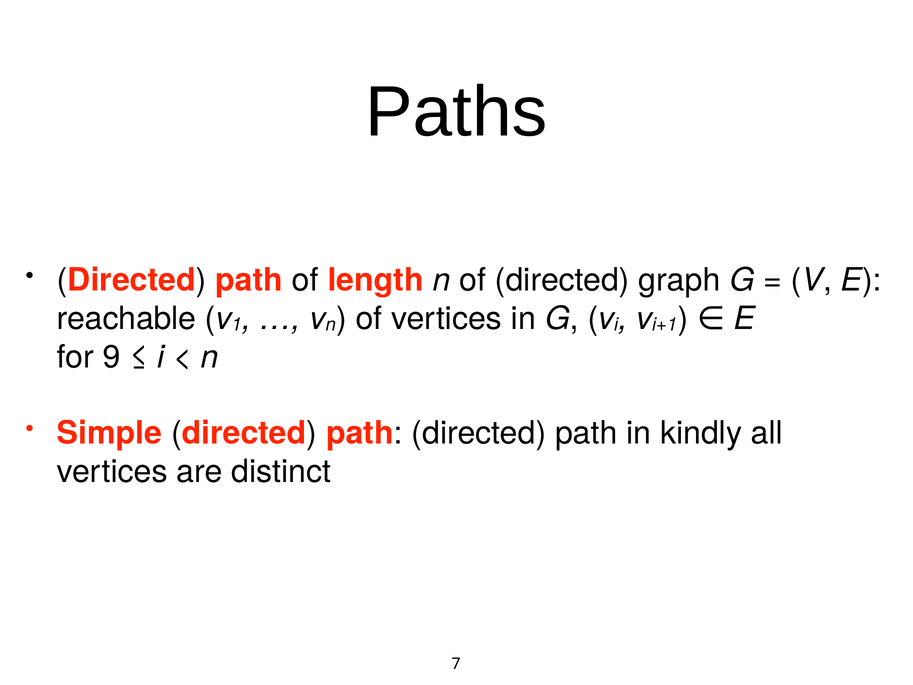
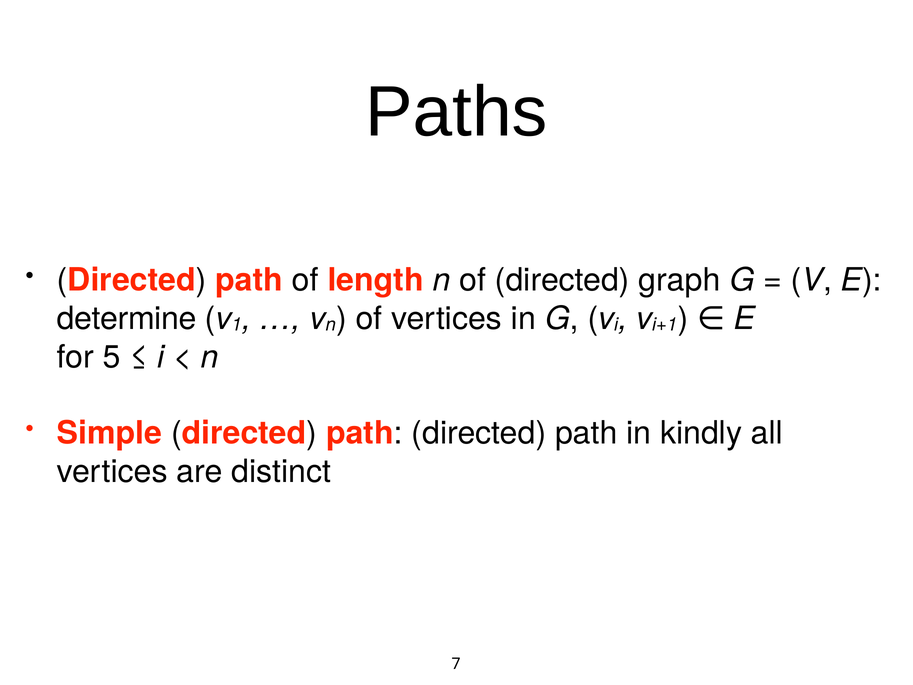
reachable: reachable -> determine (127, 319)
9: 9 -> 5 (112, 357)
